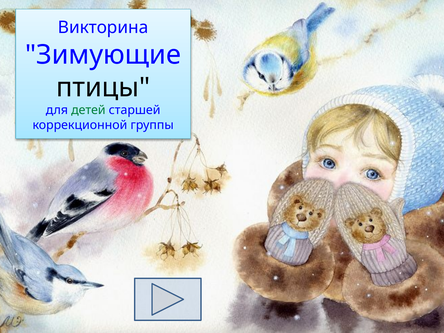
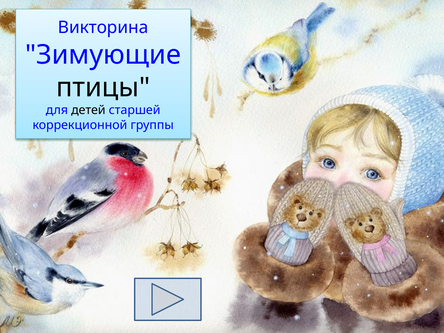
детей colour: green -> black (88, 110)
